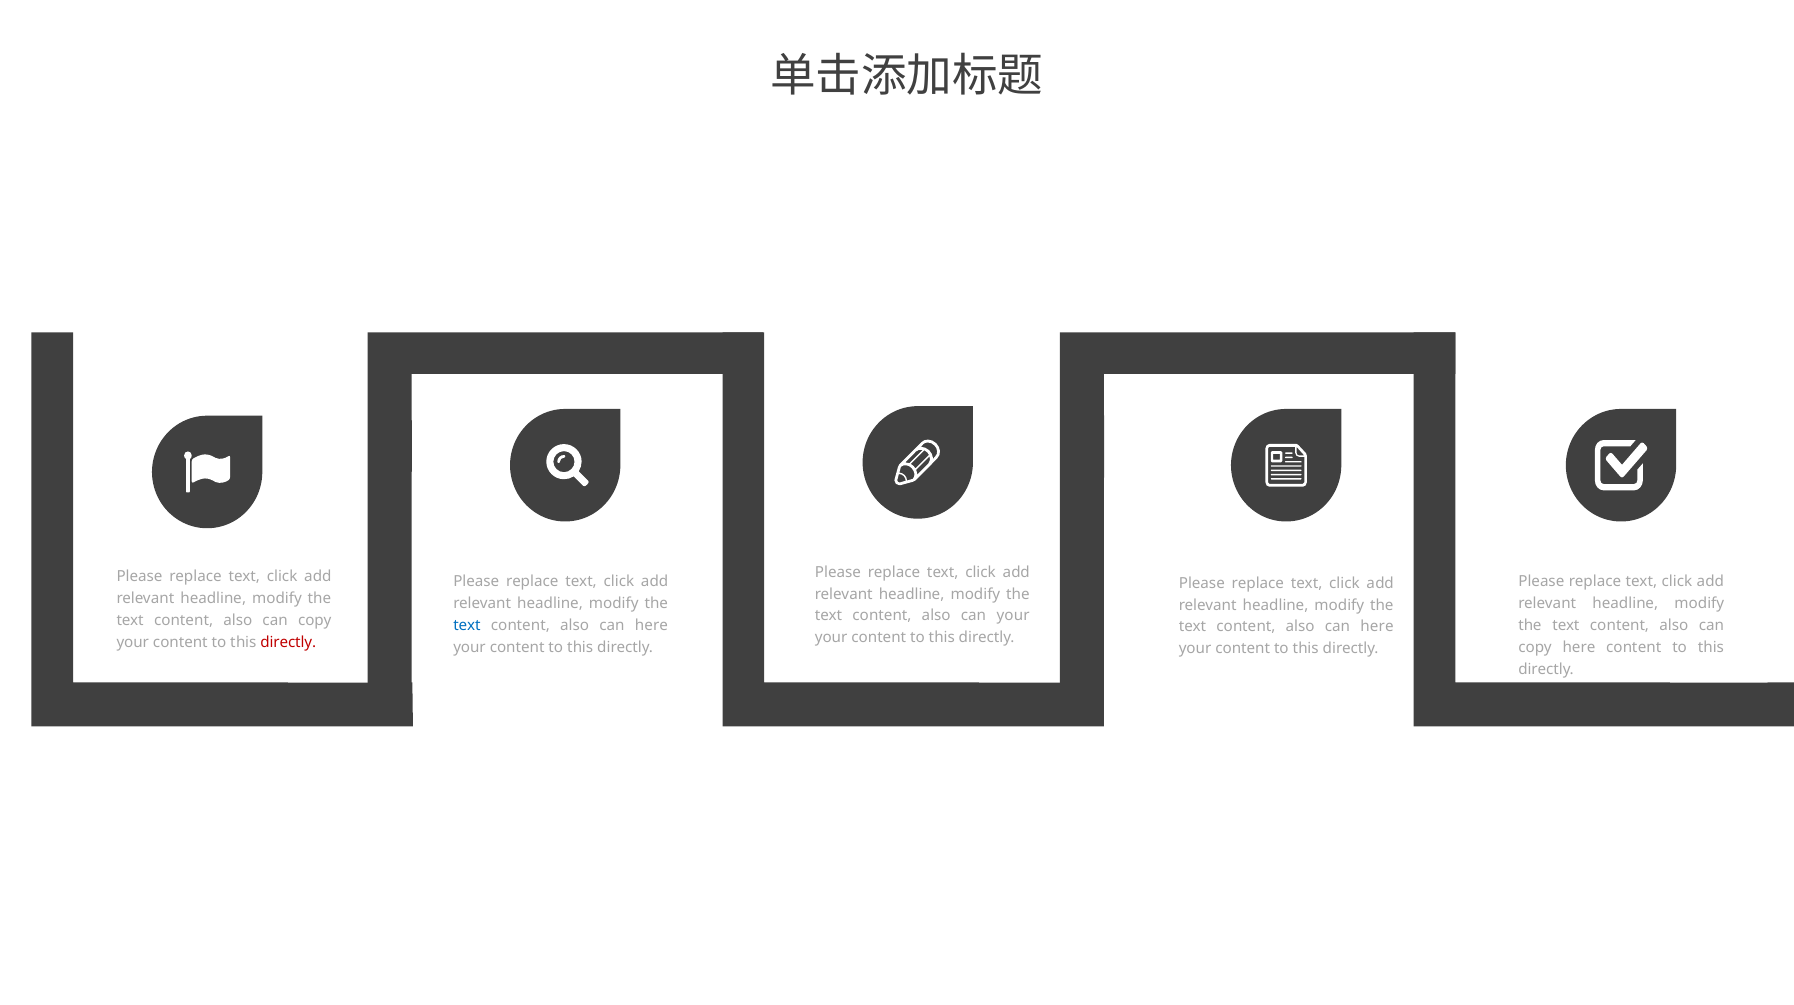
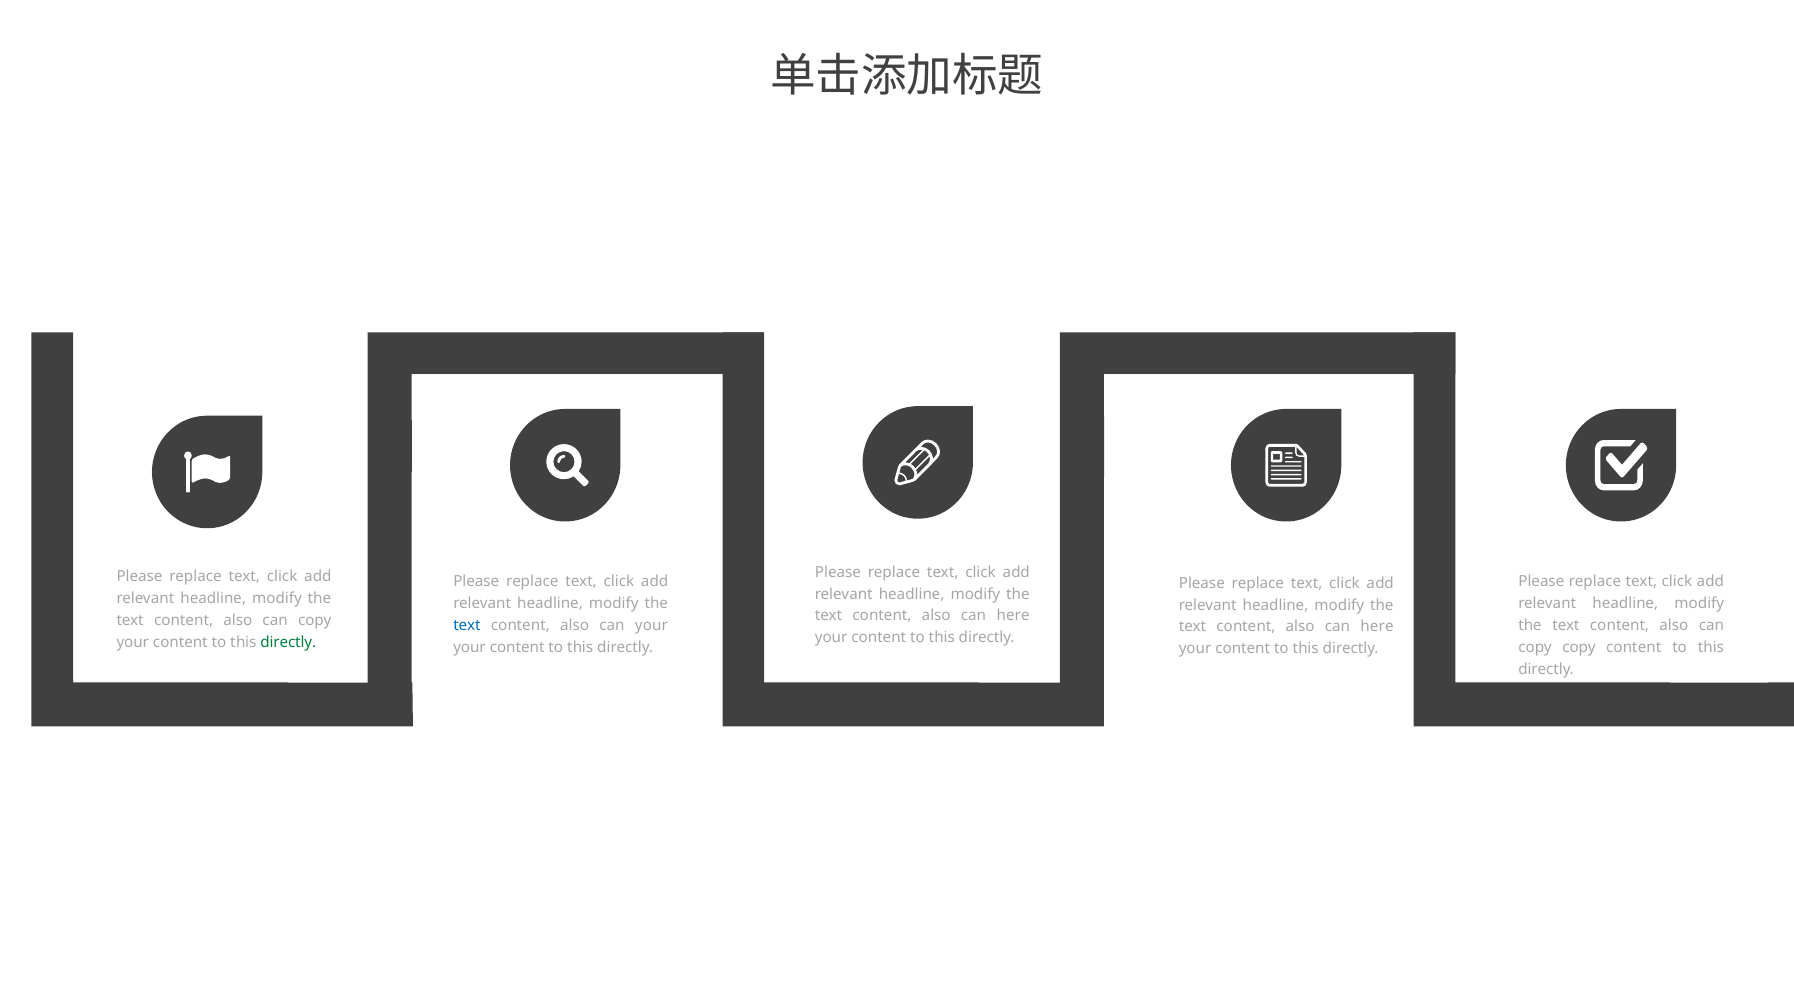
your: your -> here (1013, 616)
here: here -> your (651, 625)
directly colour: red -> green (288, 642)
copy here: here -> copy (1579, 647)
